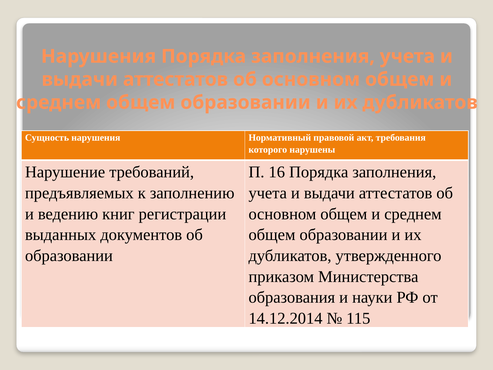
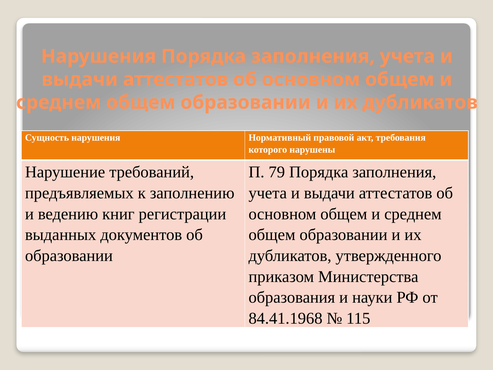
16: 16 -> 79 (277, 172)
14.12.2014: 14.12.2014 -> 84.41.1968 (286, 318)
